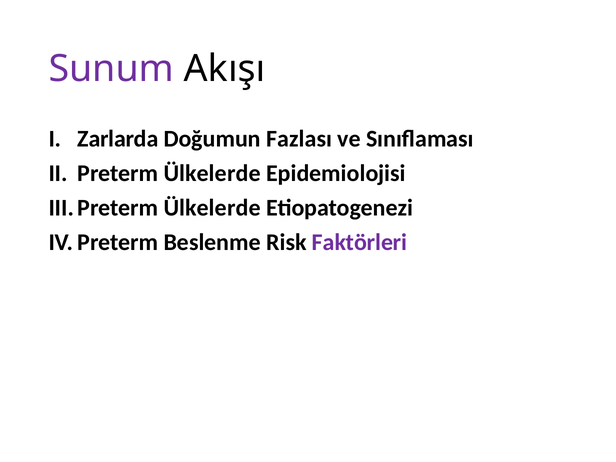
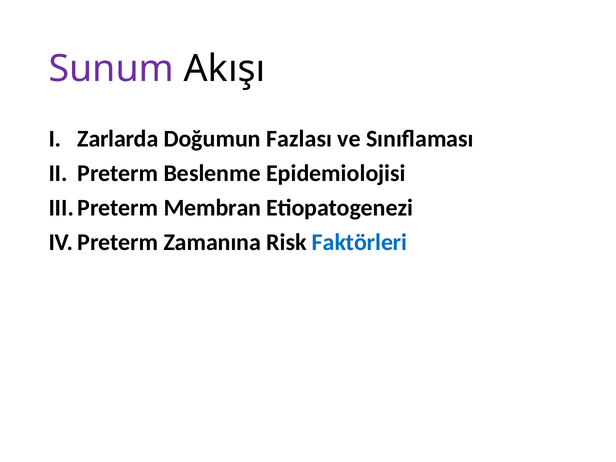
Preterm Ülkelerde: Ülkelerde -> Beslenme (212, 173)
Ülkelerde: Ülkelerde -> Membran (212, 208)
Beslenme: Beslenme -> Zamanına (212, 242)
Faktörleri colour: purple -> blue (360, 242)
